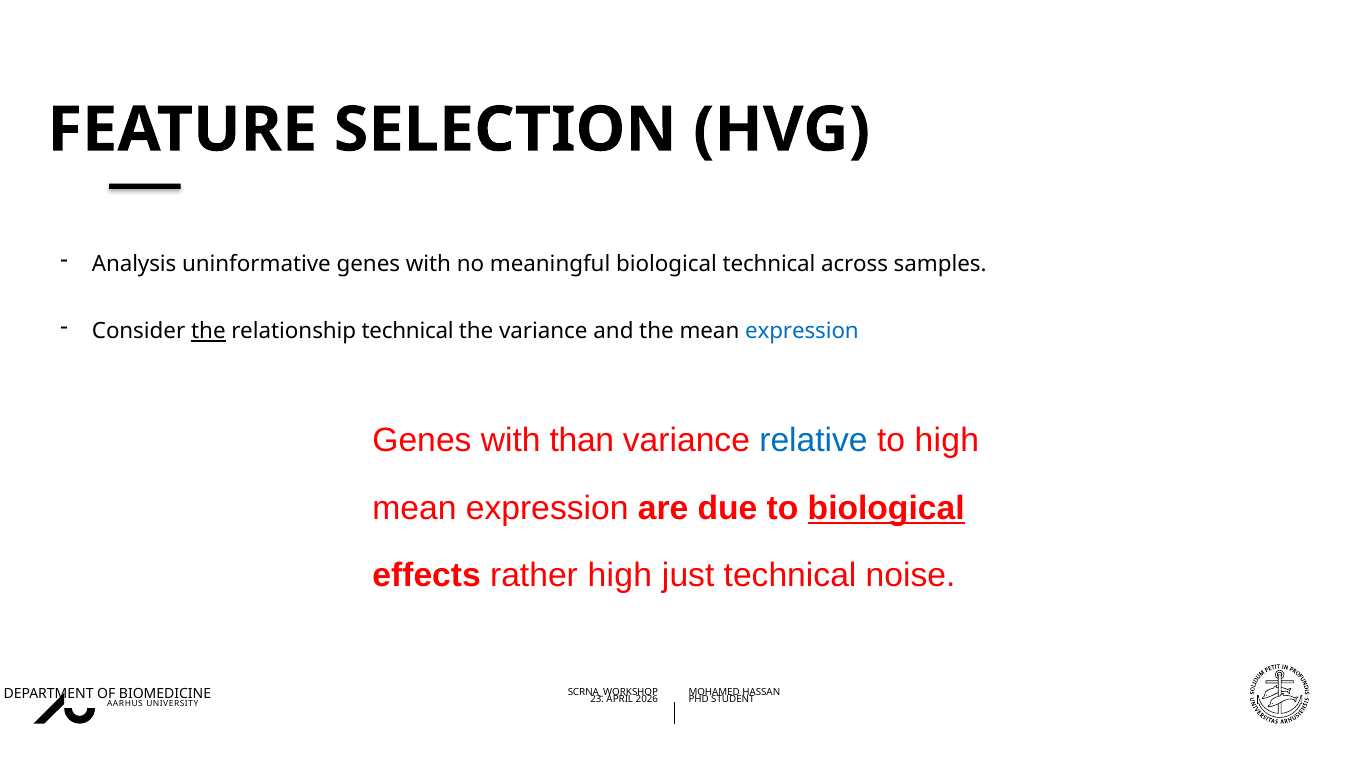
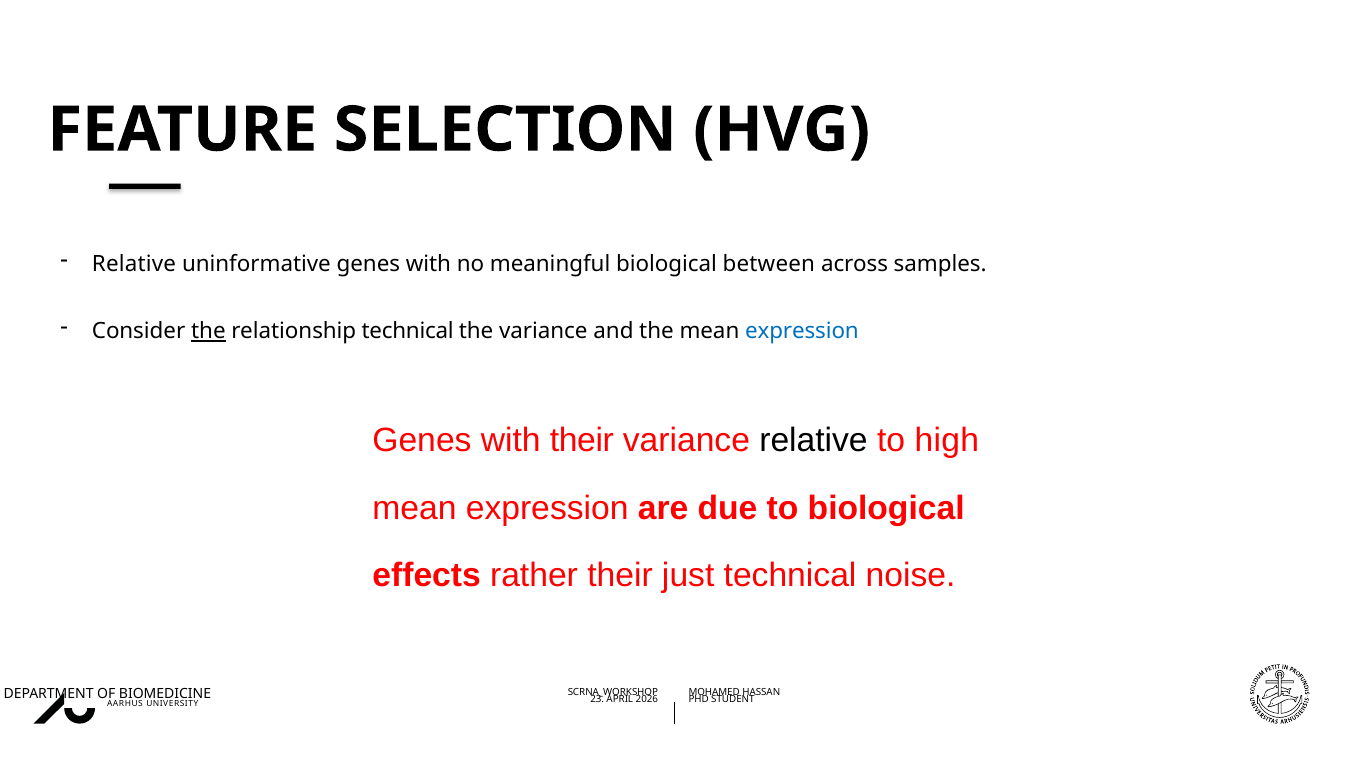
Analysis: Analysis -> Relative (134, 264)
biological technical: technical -> between (769, 264)
with than: than -> their (582, 441)
relative colour: blue -> black (814, 441)
biological underline: present -> none (886, 508)
rather high: high -> their (620, 575)
